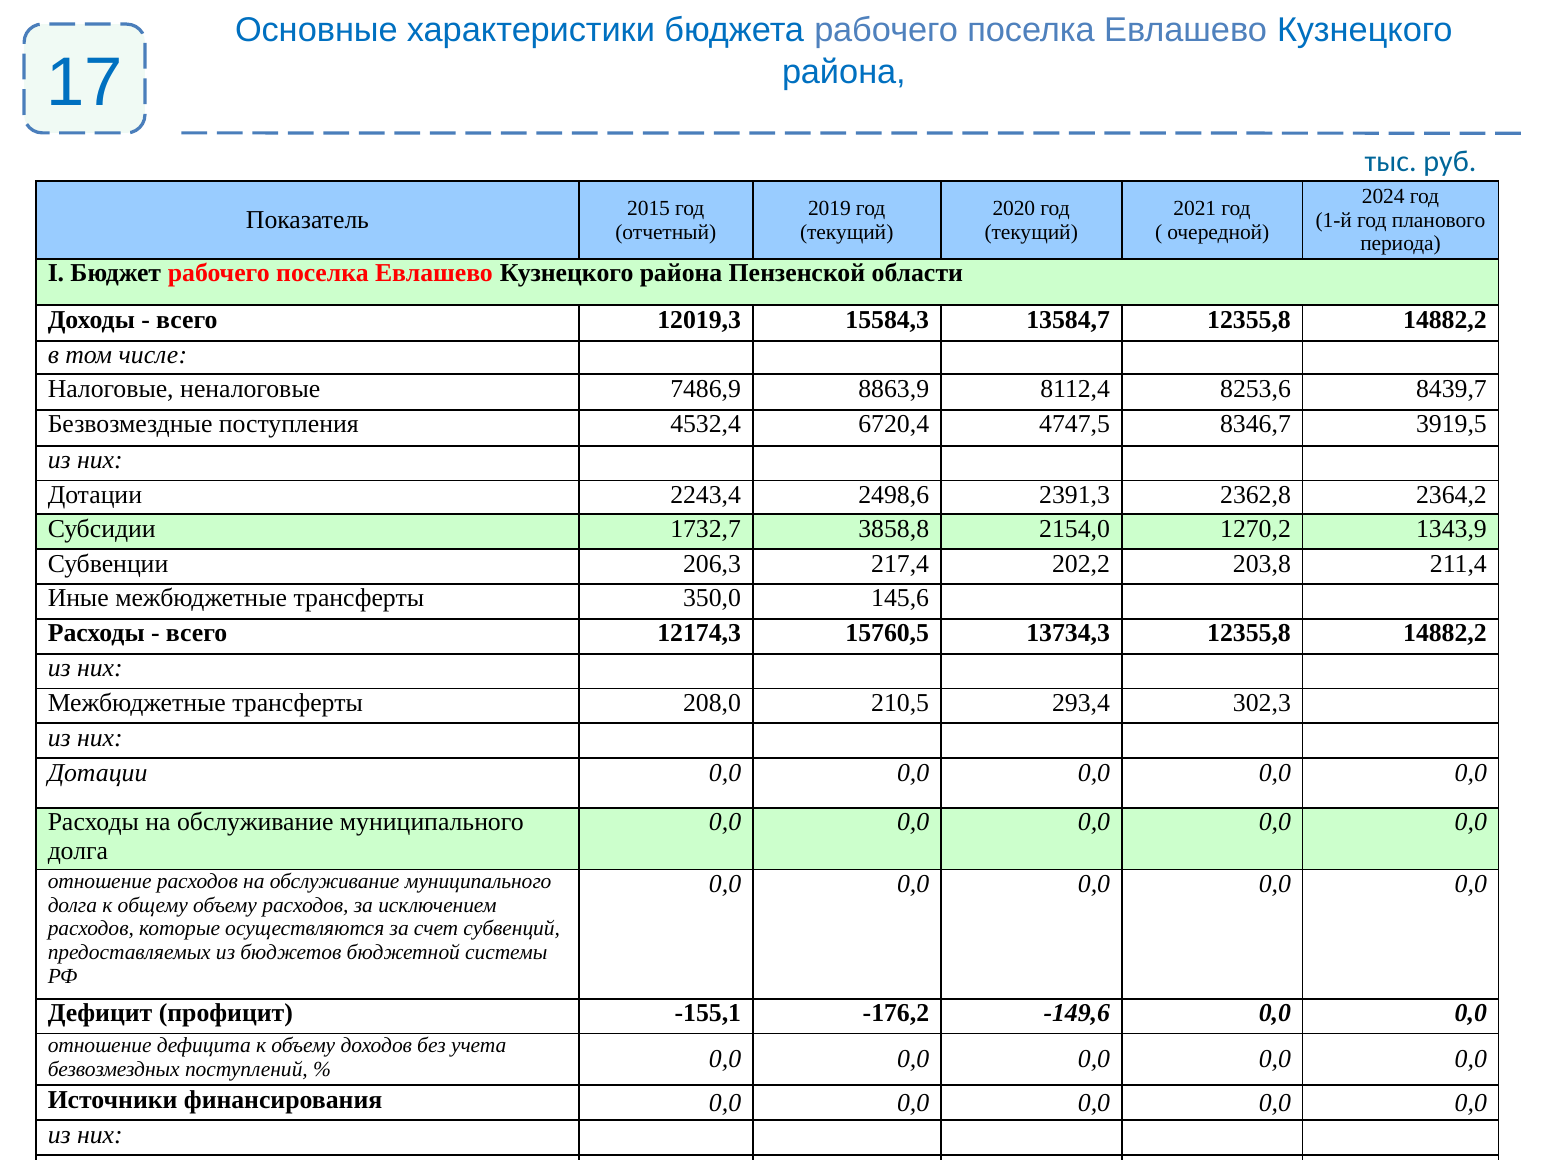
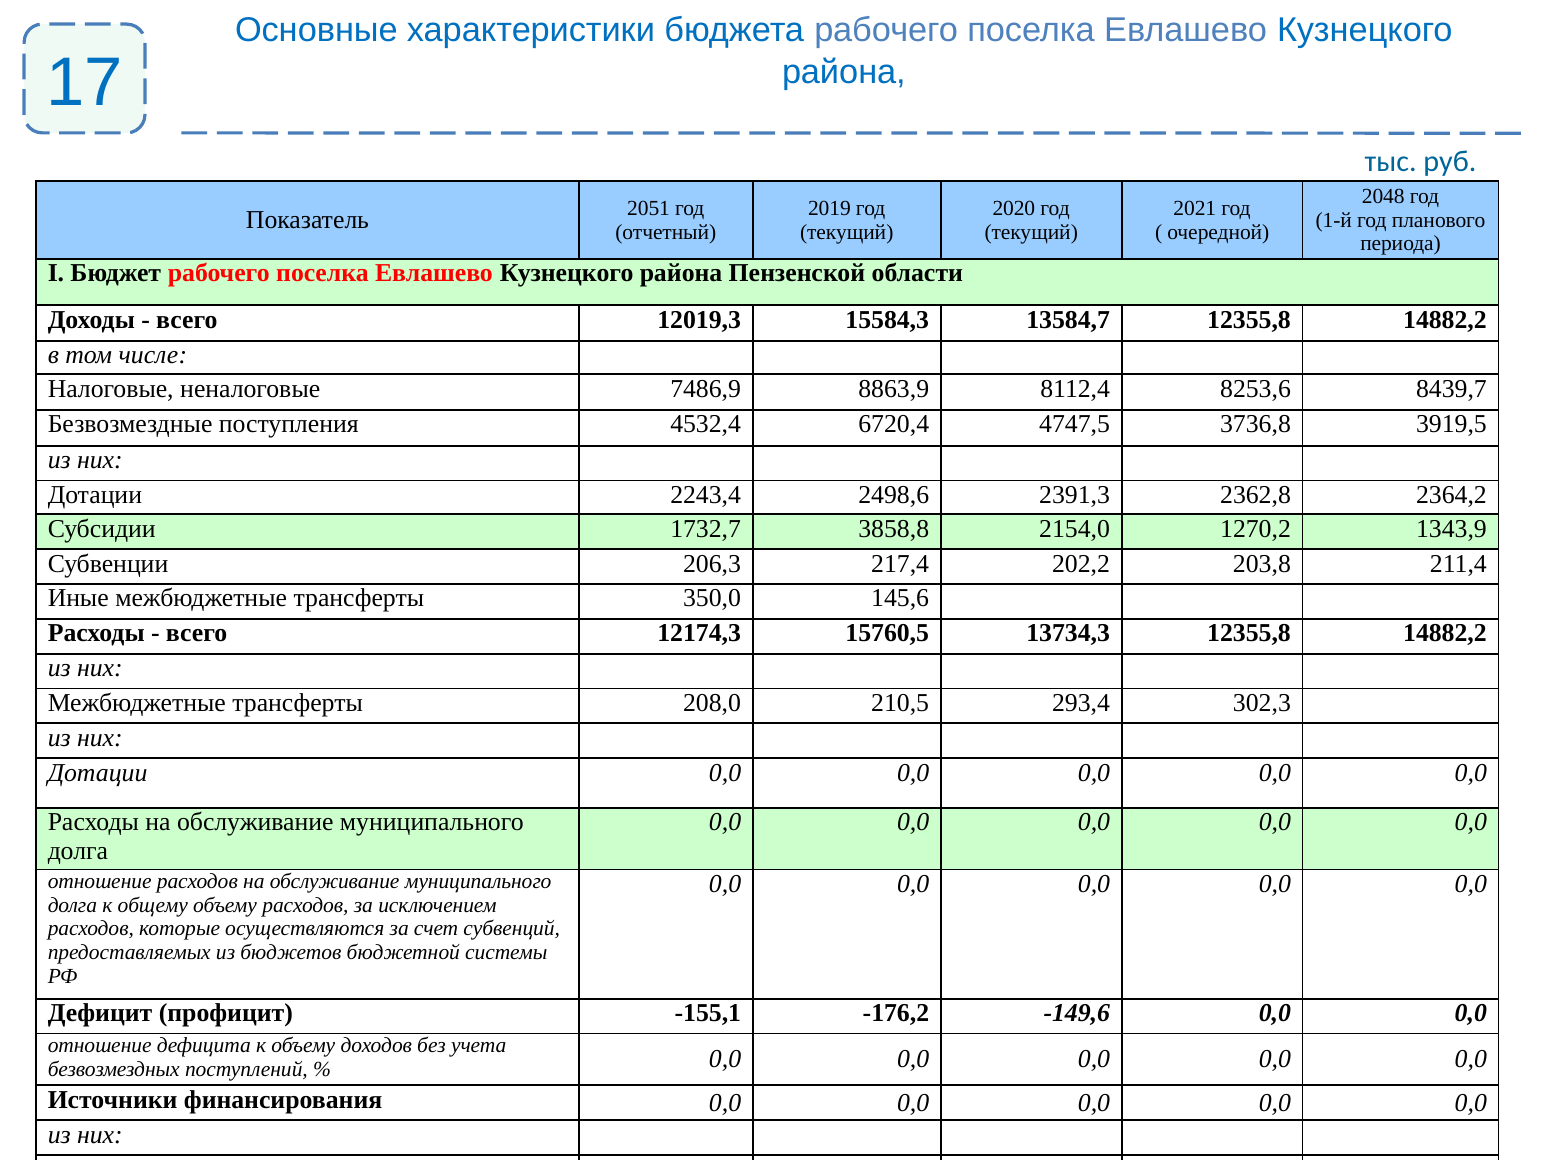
2024: 2024 -> 2048 (1383, 197)
2015: 2015 -> 2051 (649, 208)
8346,7: 8346,7 -> 3736,8 (1256, 424)
